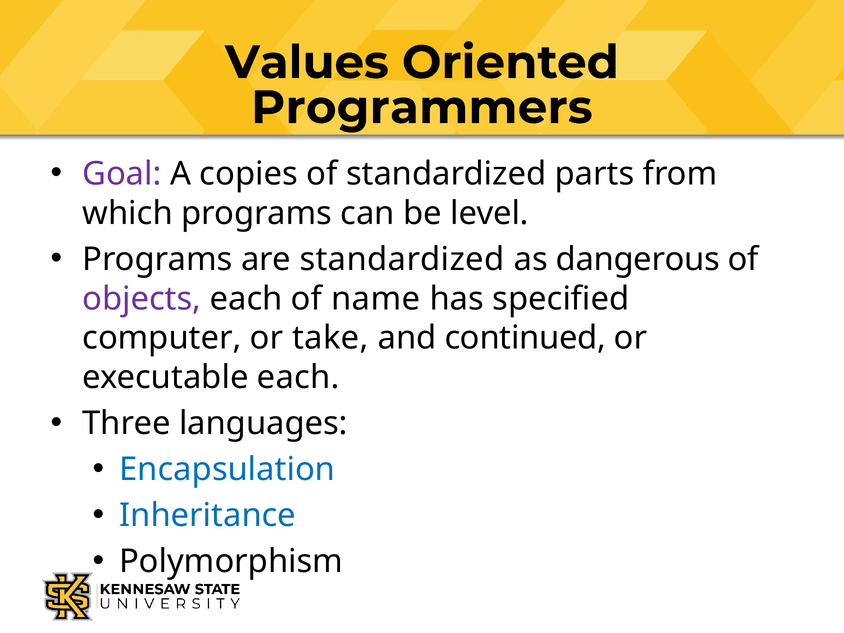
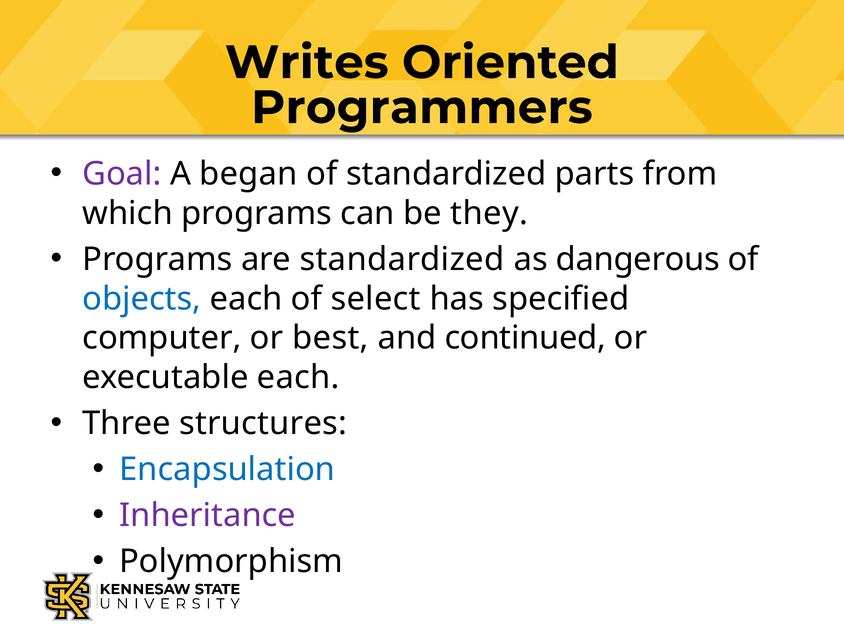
Values: Values -> Writes (307, 63)
copies: copies -> began (249, 174)
level: level -> they (489, 213)
objects colour: purple -> blue (142, 299)
name: name -> select (376, 299)
take: take -> best (330, 338)
languages: languages -> structures (263, 424)
Inheritance colour: blue -> purple (208, 516)
